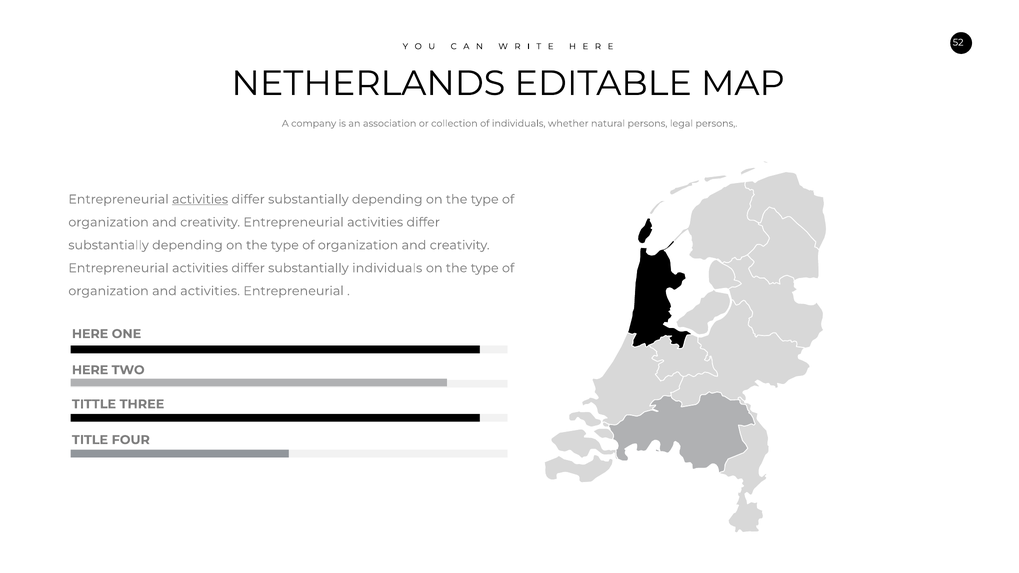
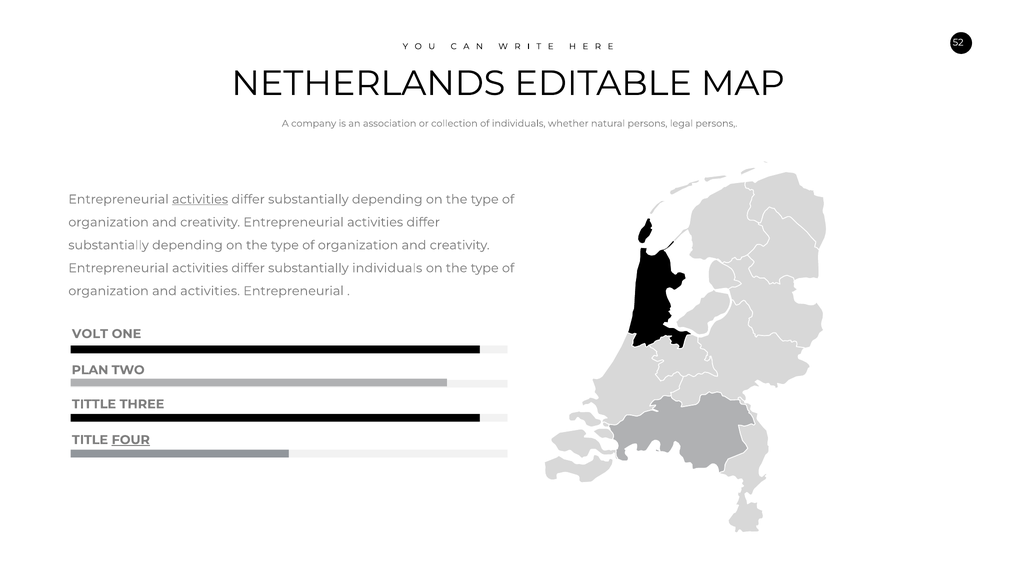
HERE: HERE -> VOLT (90, 334)
HERE: HERE -> PLAN (90, 370)
FOUR underline: none -> present (131, 440)
